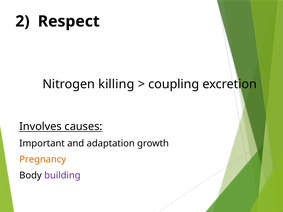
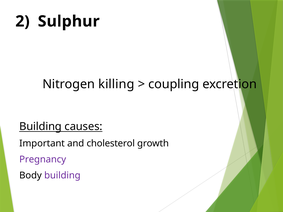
Respect: Respect -> Sulphur (69, 21)
Involves: Involves -> Building (41, 127)
adaptation: adaptation -> cholesterol (111, 144)
Pregnancy colour: orange -> purple (43, 160)
